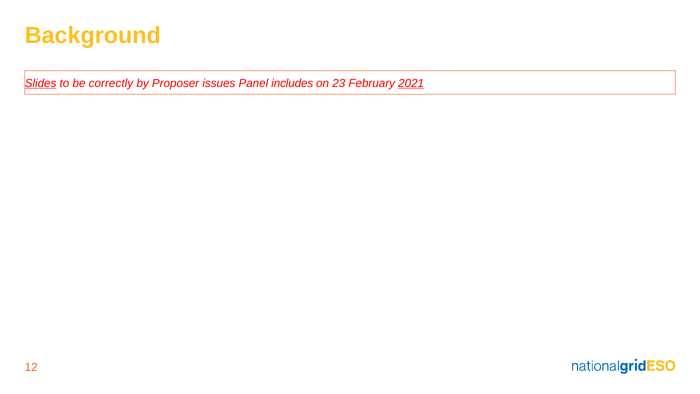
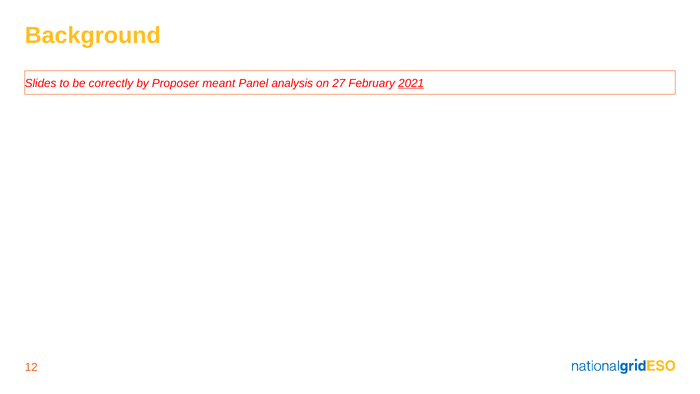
Slides underline: present -> none (41, 83)
issues: issues -> meant (219, 83)
includes: includes -> analysis (292, 83)
23: 23 -> 27 (339, 83)
